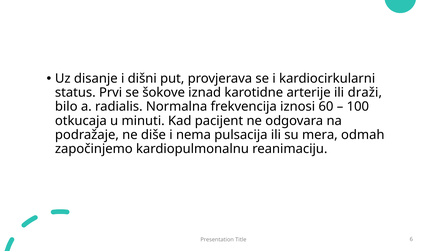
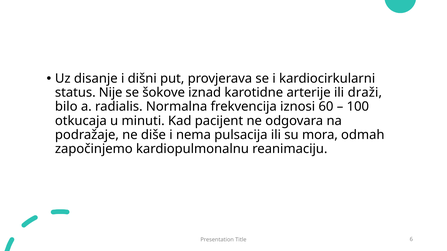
Prvi: Prvi -> Nije (111, 93)
mera: mera -> mora (320, 135)
